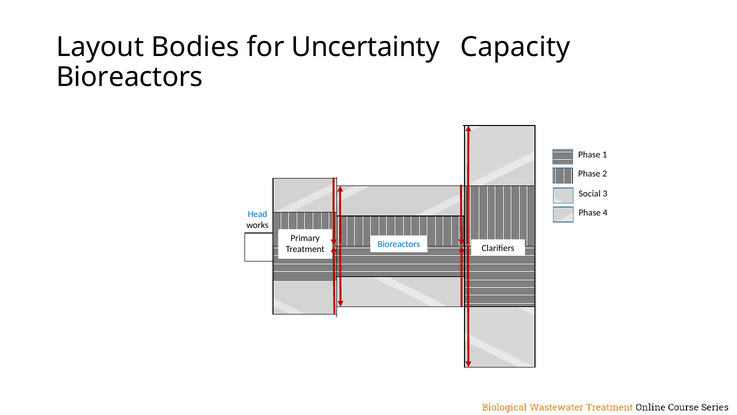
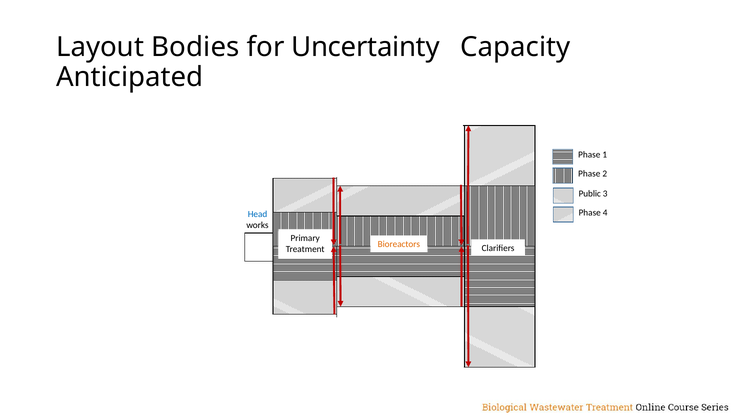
Bioreactors: Bioreactors -> Anticipated (130, 77)
Social: Social -> Public (590, 194)
Bioreactors colour: blue -> orange (399, 244)
